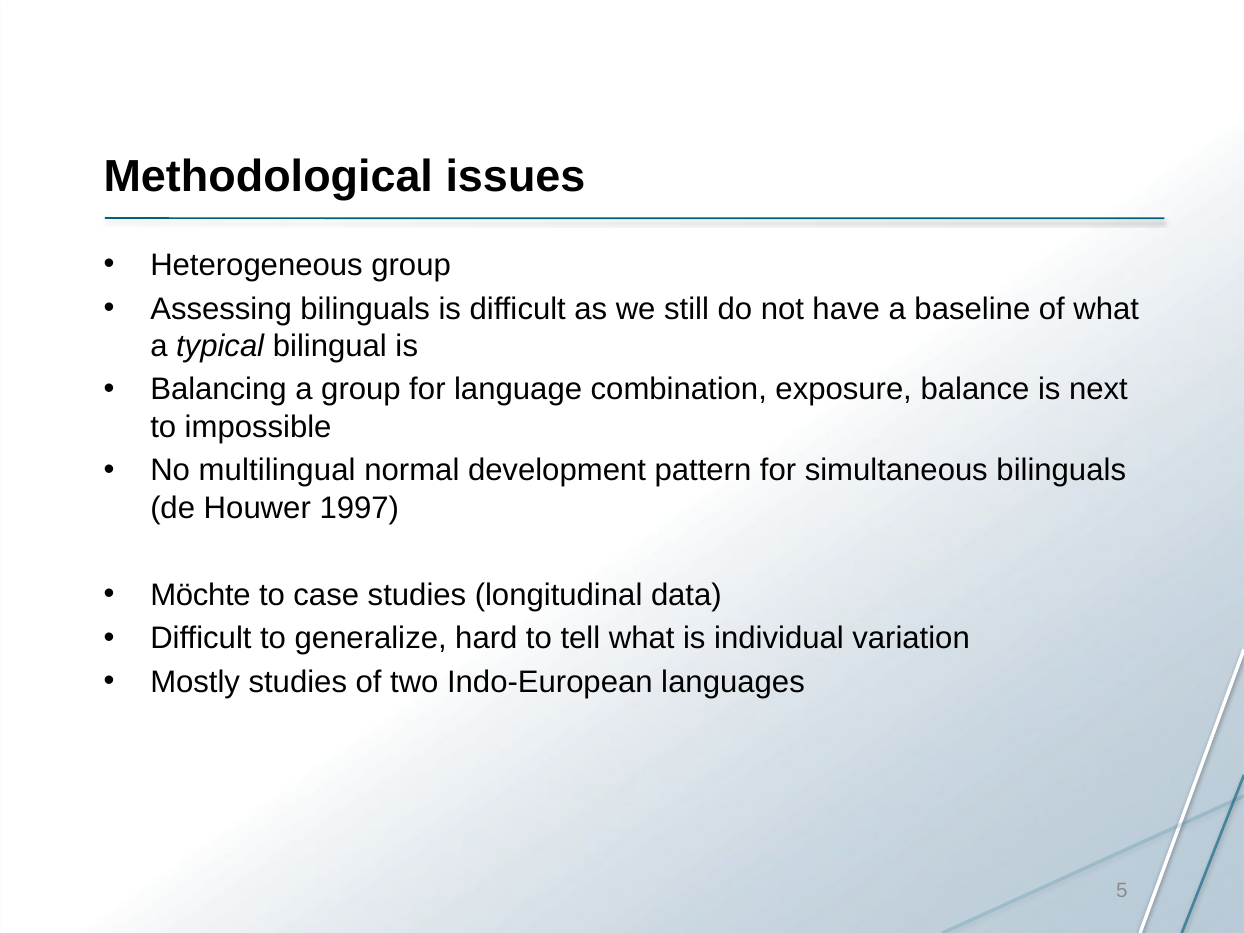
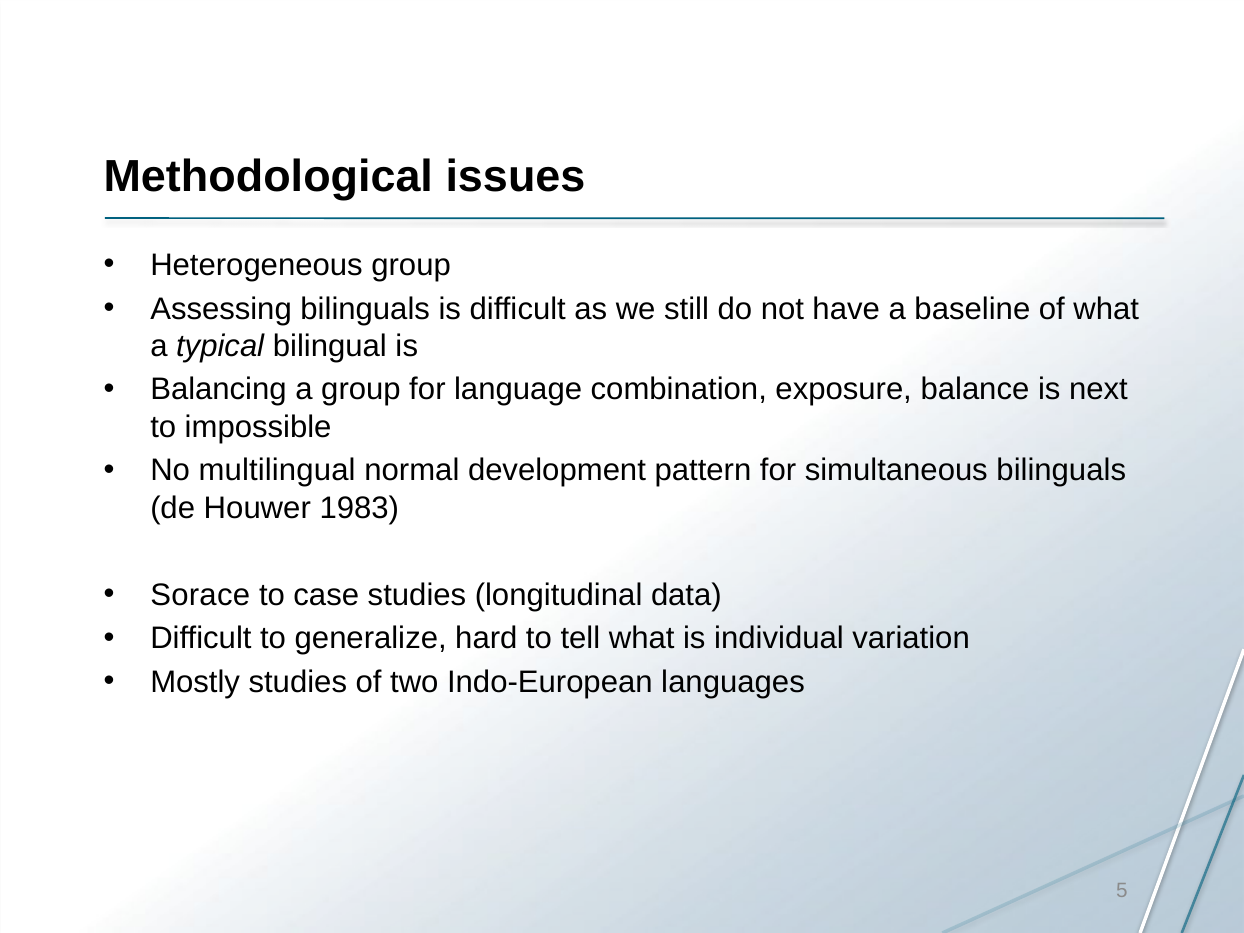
1997: 1997 -> 1983 (359, 508)
Möchte: Möchte -> Sorace (200, 595)
